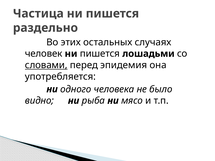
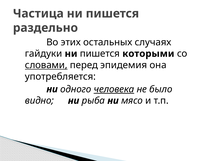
человек: человек -> гайдуки (44, 54)
лошадьми: лошадьми -> которыми (148, 54)
человека underline: none -> present (114, 89)
